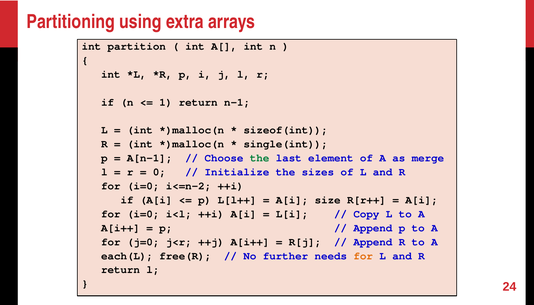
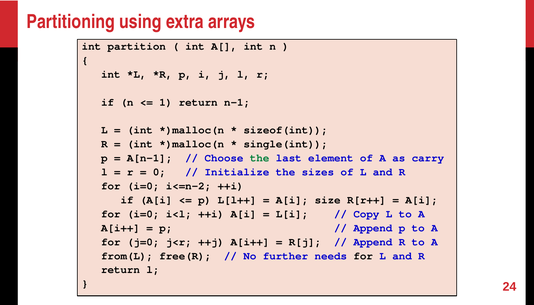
merge: merge -> carry (428, 158)
each(L: each(L -> from(L (127, 256)
for colour: orange -> black (363, 256)
